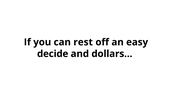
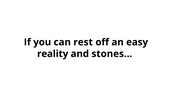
decide: decide -> reality (53, 54)
dollars…: dollars… -> stones… (112, 54)
